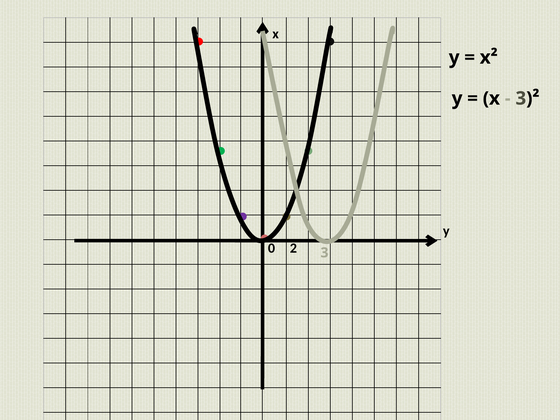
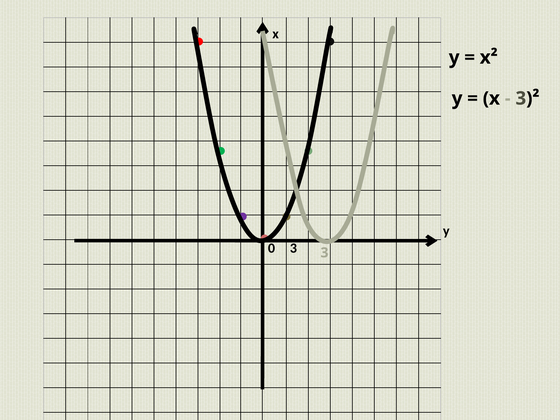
0 2: 2 -> 3 (293, 248)
